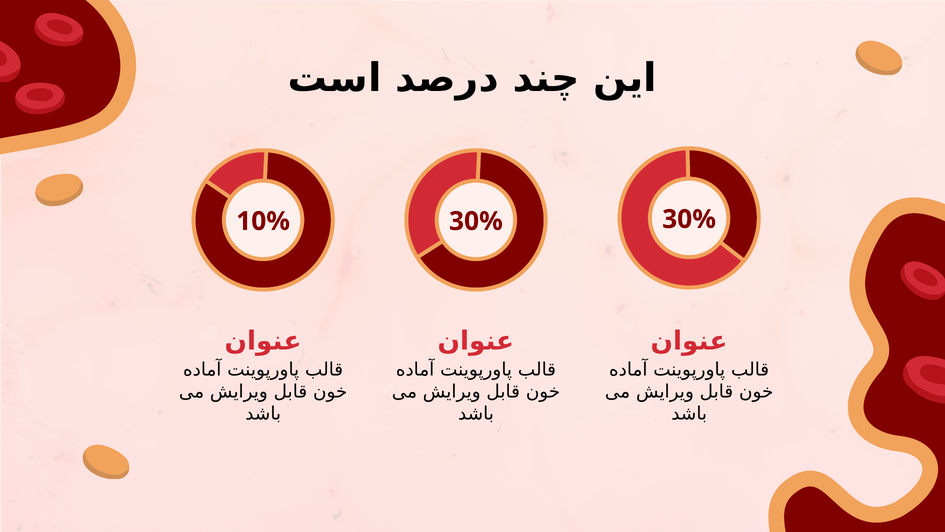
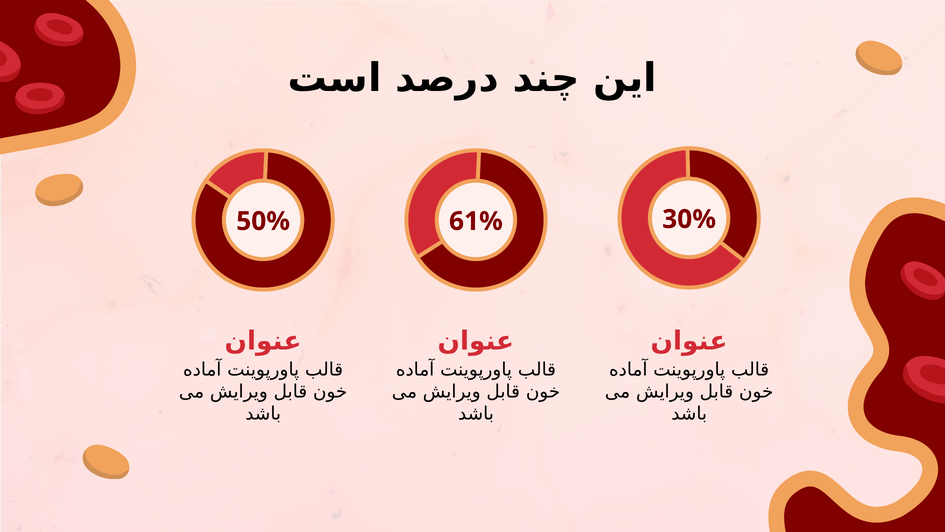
10%: 10% -> 50% (263, 221)
30%: 30% -> 61% (476, 221)
